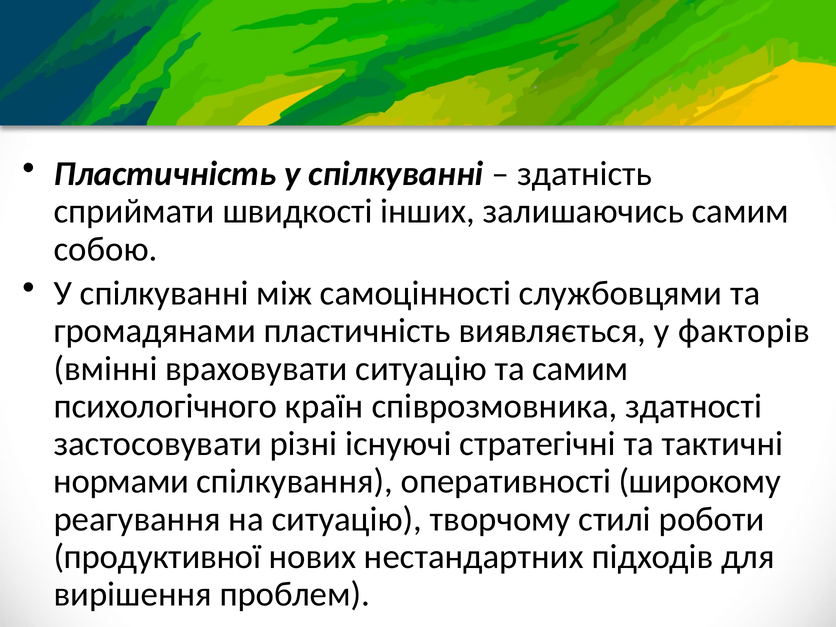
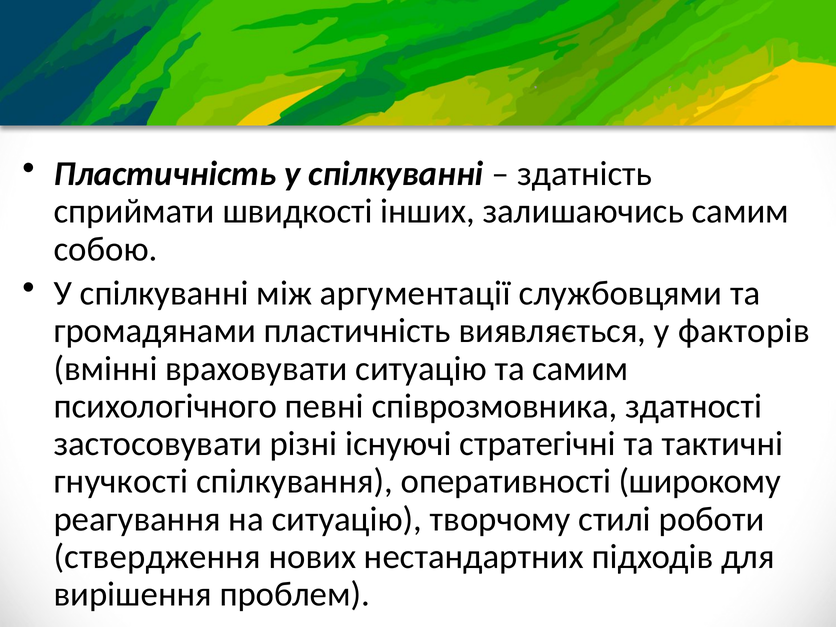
самоцінності: самоцінності -> аргументації (415, 293)
країн: країн -> певні (324, 406)
нормами: нормами -> гнучкості (121, 481)
продуктивної: продуктивної -> ствердження (157, 557)
